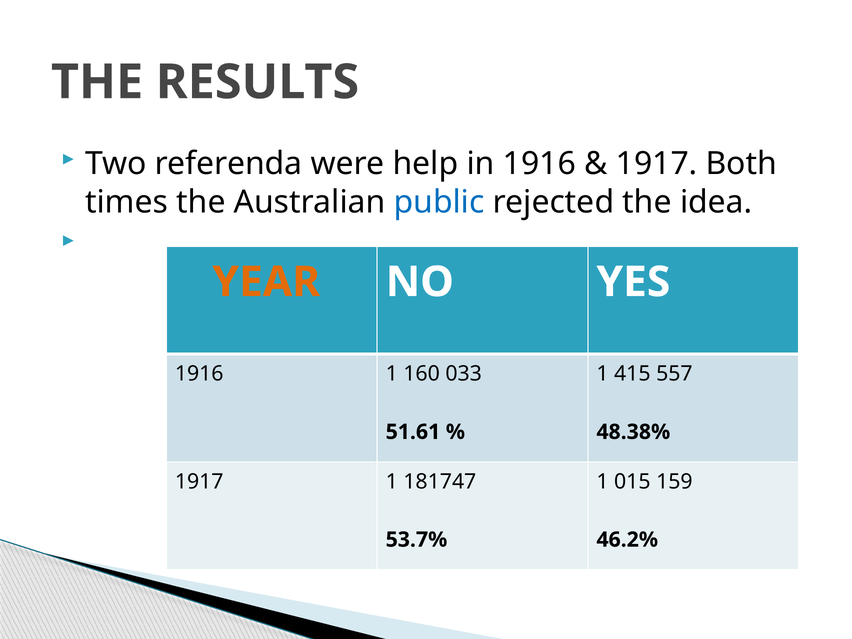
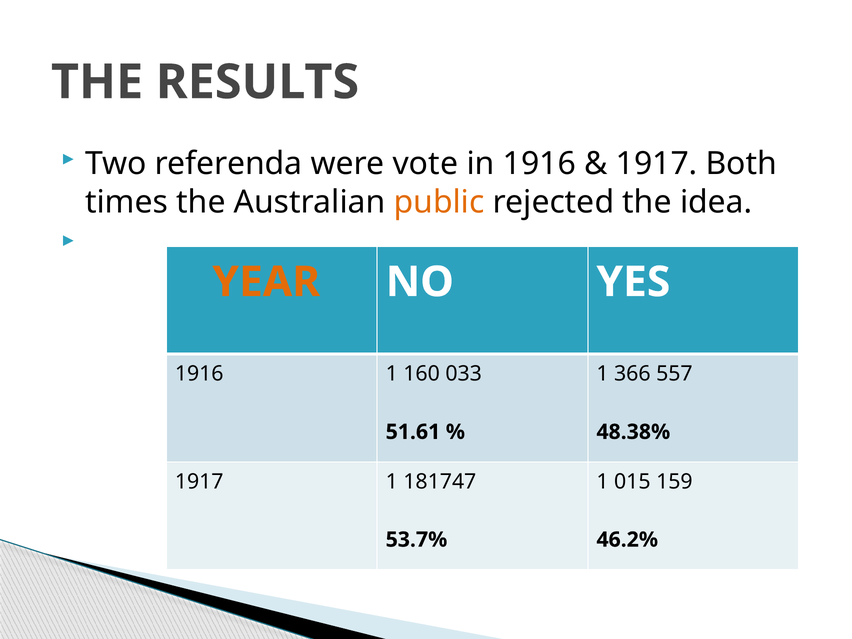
help: help -> vote (425, 164)
public colour: blue -> orange (439, 202)
415: 415 -> 366 (632, 374)
